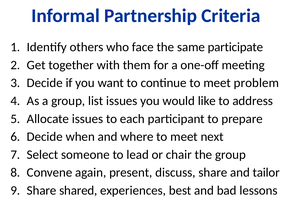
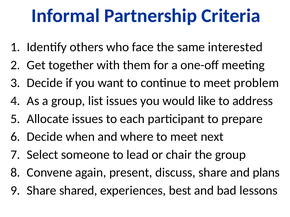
participate: participate -> interested (235, 47)
tailor: tailor -> plans (266, 173)
